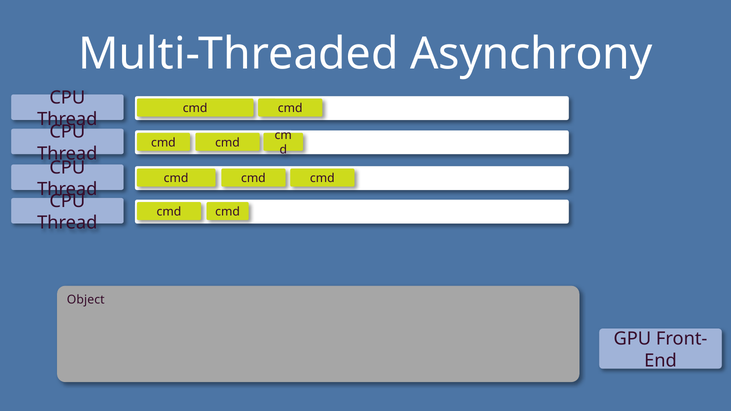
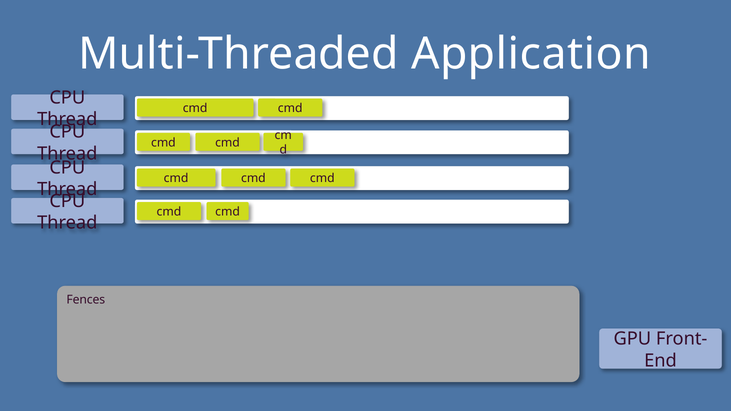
Asynchrony: Asynchrony -> Application (531, 54)
Object: Object -> Fences (86, 300)
